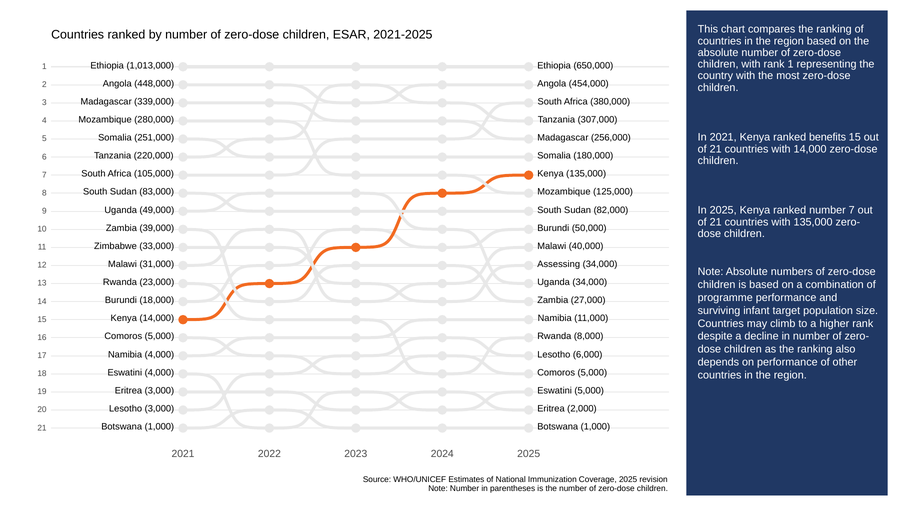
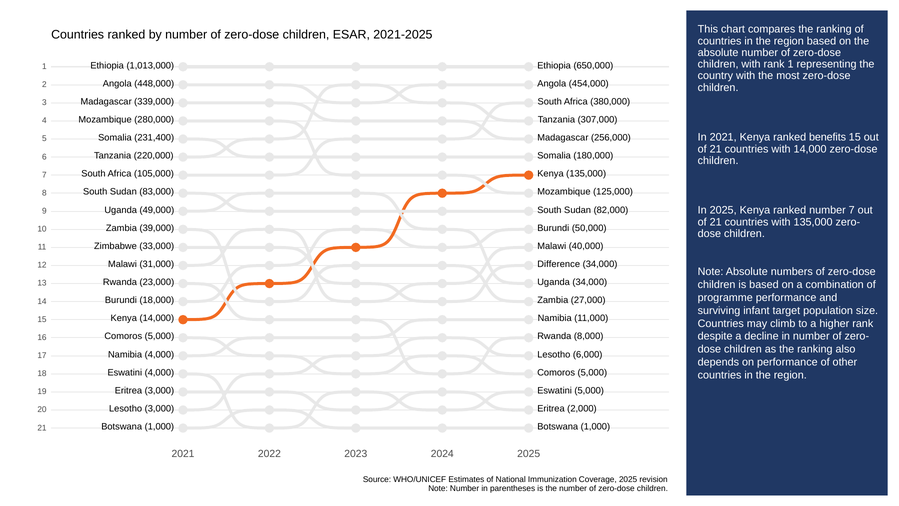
251,000: 251,000 -> 231,400 (154, 138)
Assessing: Assessing -> Difference (559, 264)
